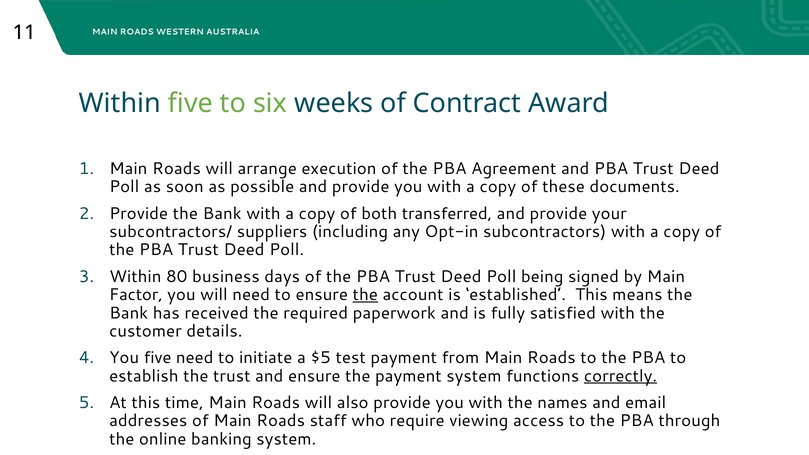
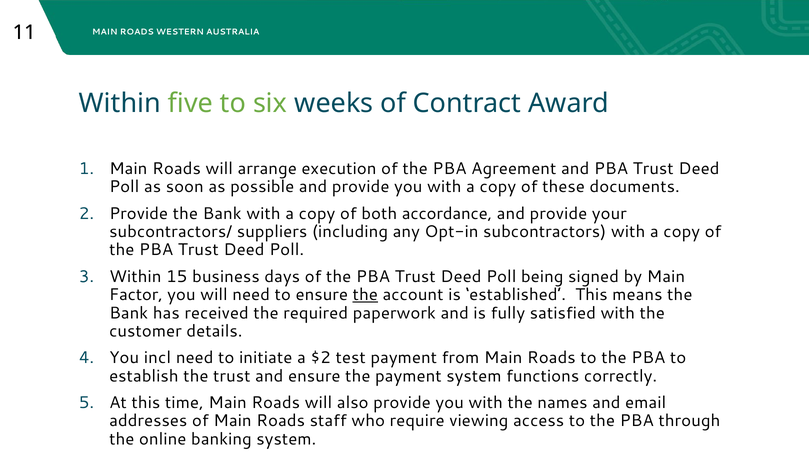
transferred: transferred -> accordance (447, 214)
80: 80 -> 15 (177, 277)
You five: five -> incl (157, 358)
$5: $5 -> $2 (321, 358)
correctly underline: present -> none (621, 376)
